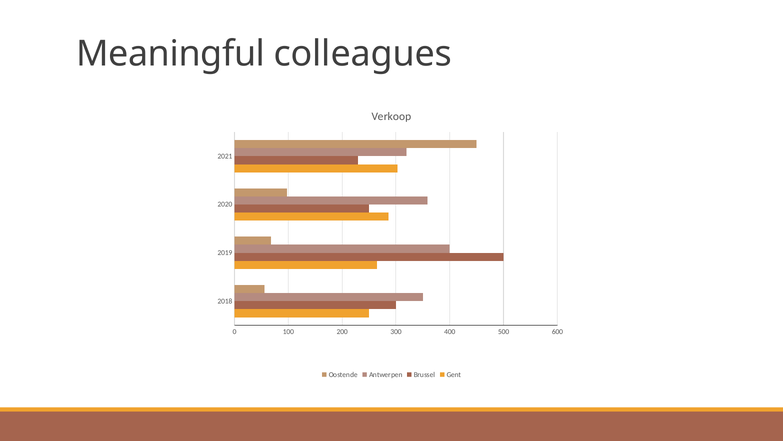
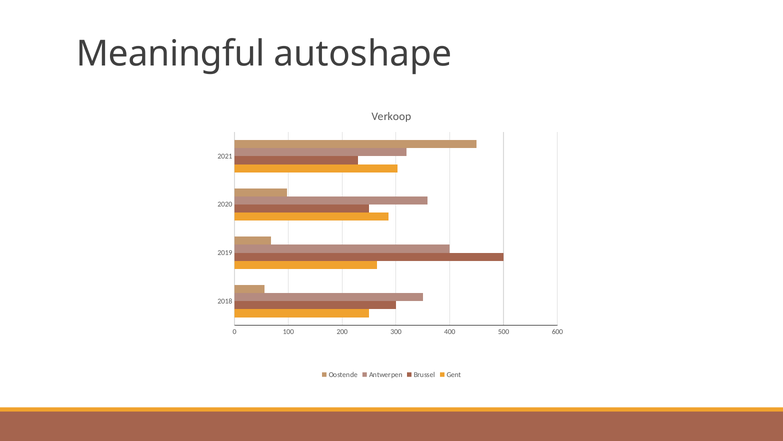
colleagues: colleagues -> autoshape (363, 54)
